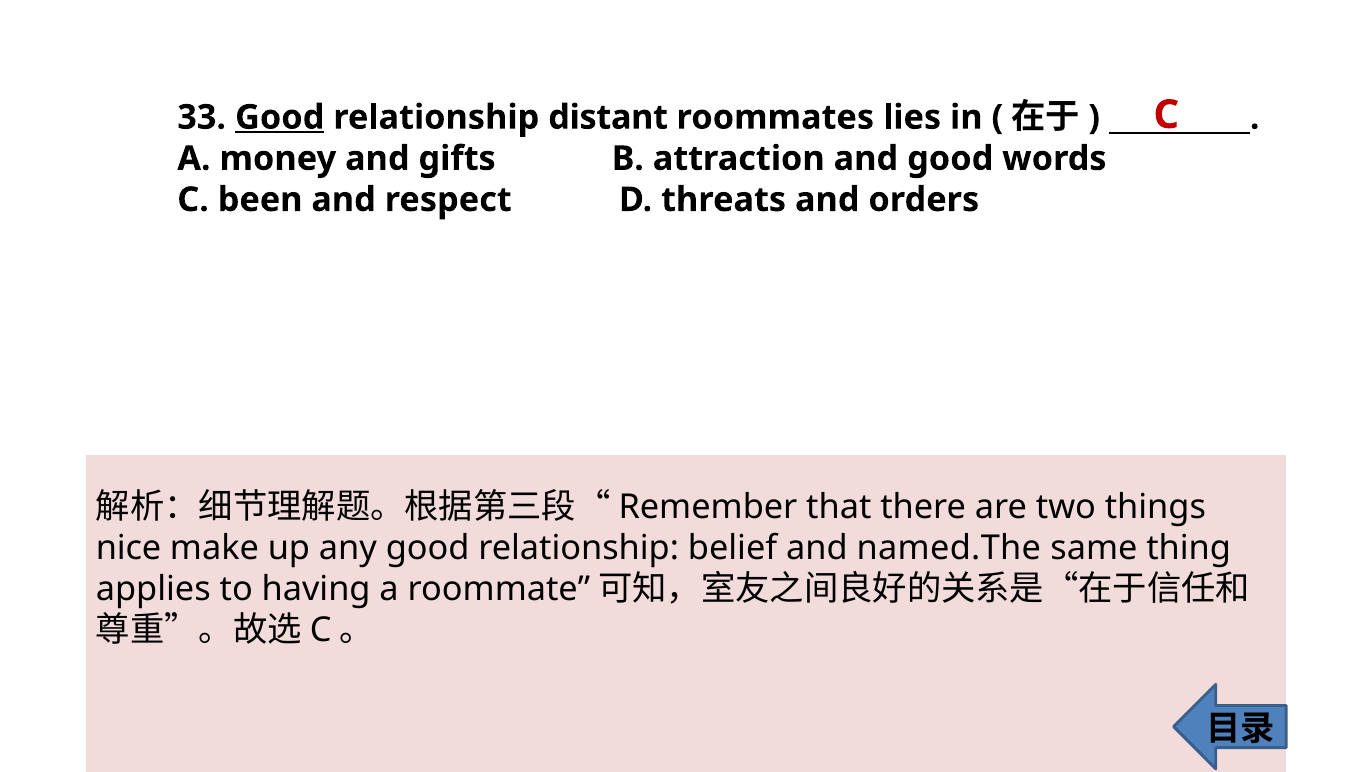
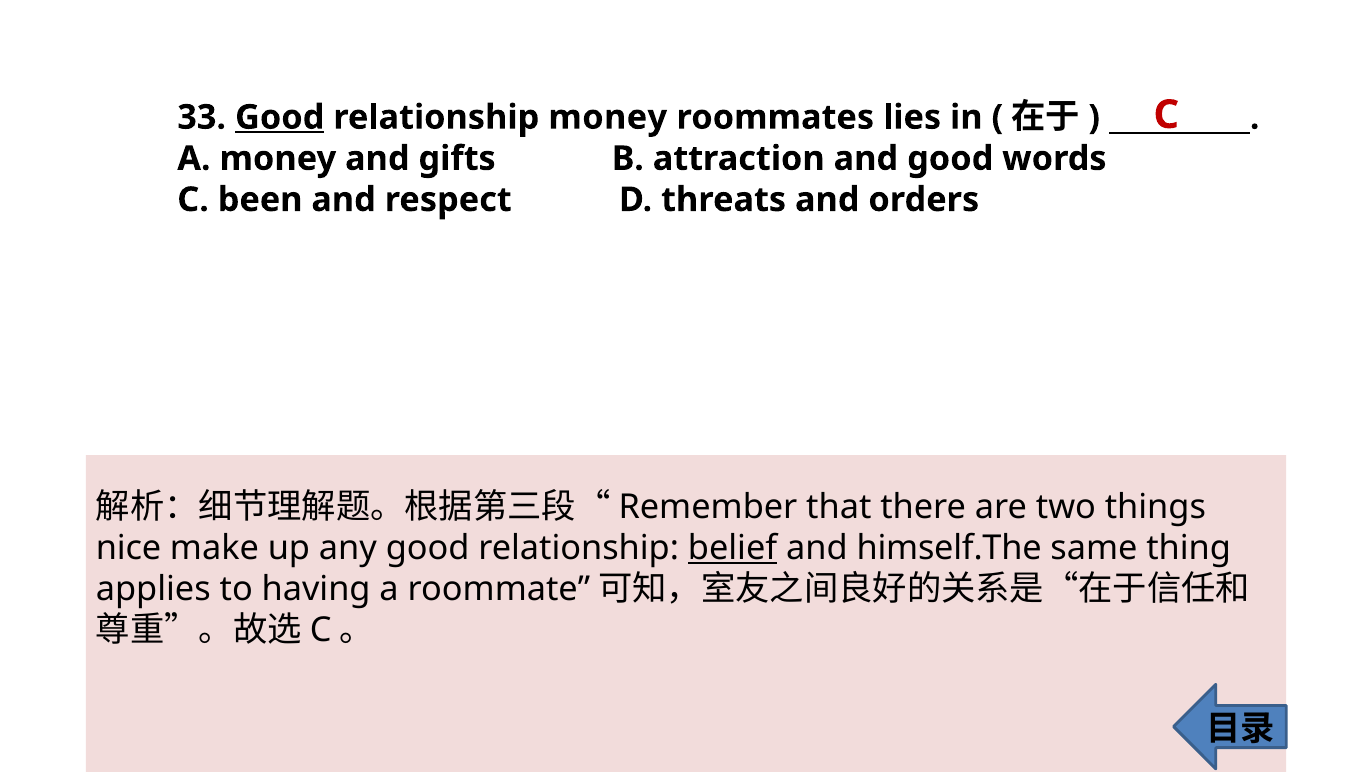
relationship distant: distant -> money (608, 117)
belief underline: none -> present (733, 548)
named.The: named.The -> himself.The (949, 548)
